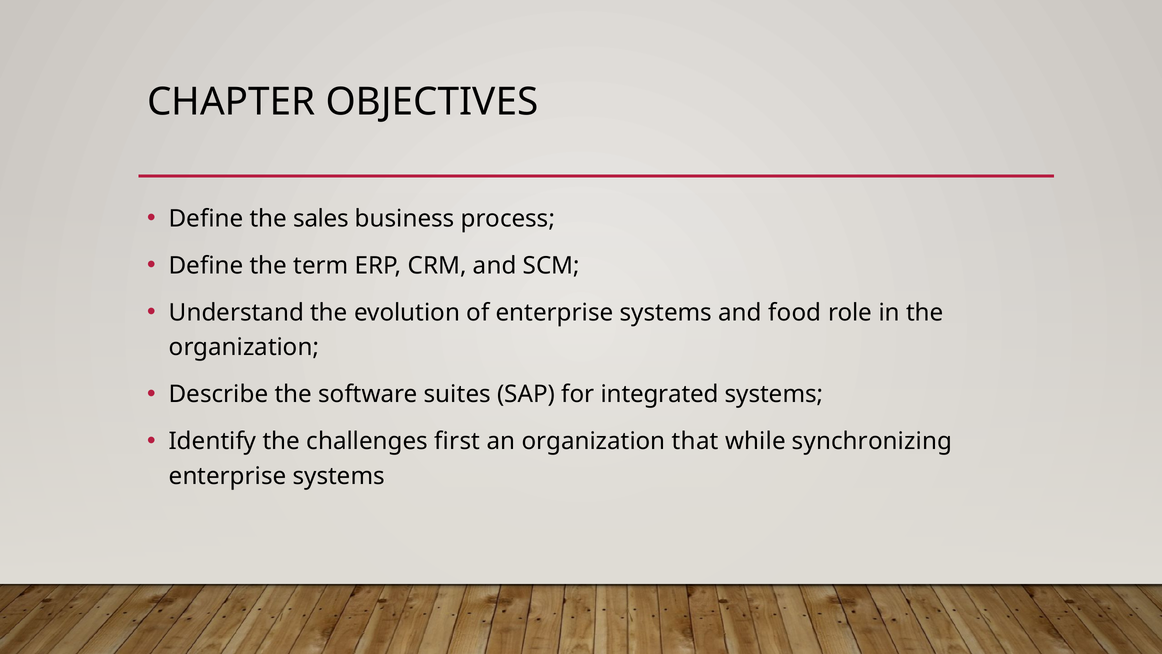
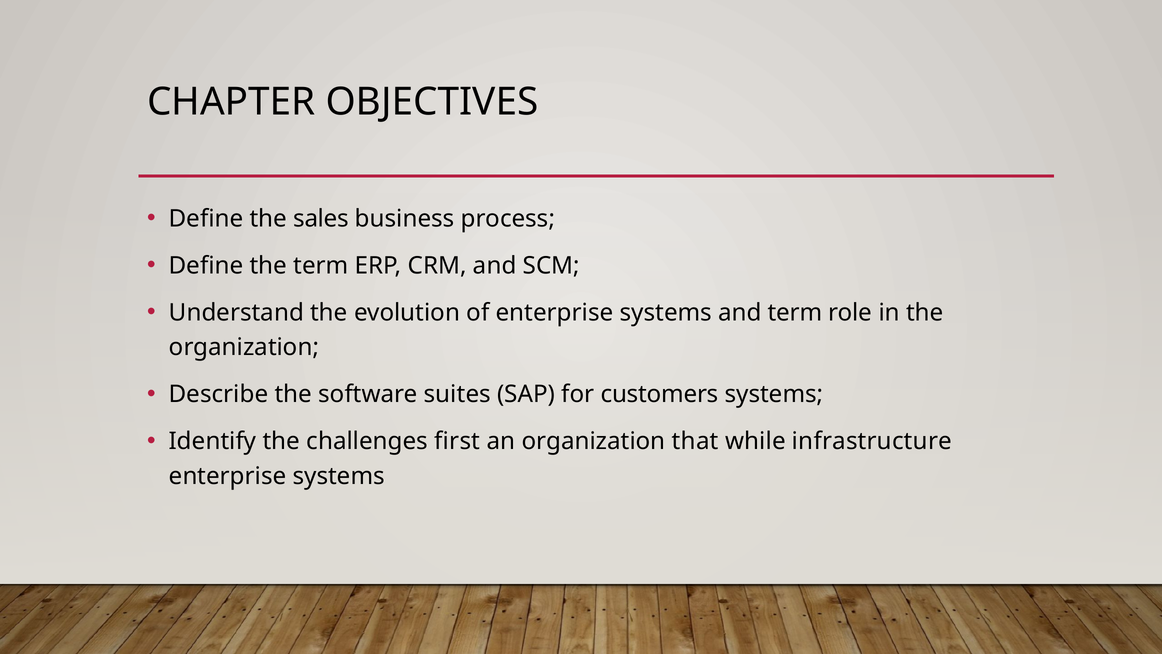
and food: food -> term (795, 312)
integrated: integrated -> customers (660, 394)
synchronizing: synchronizing -> infrastructure (872, 441)
